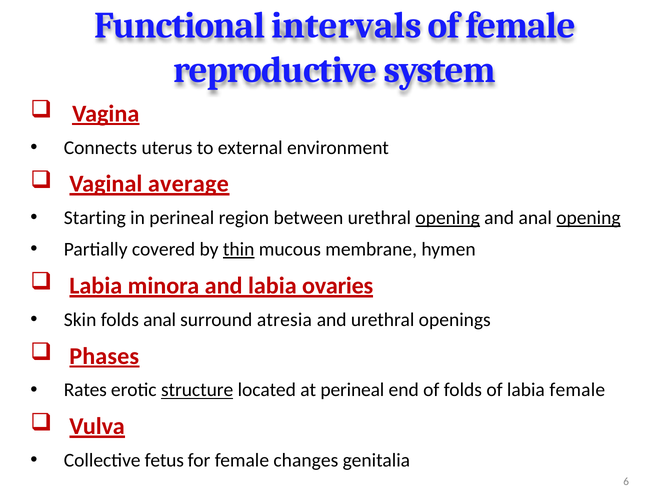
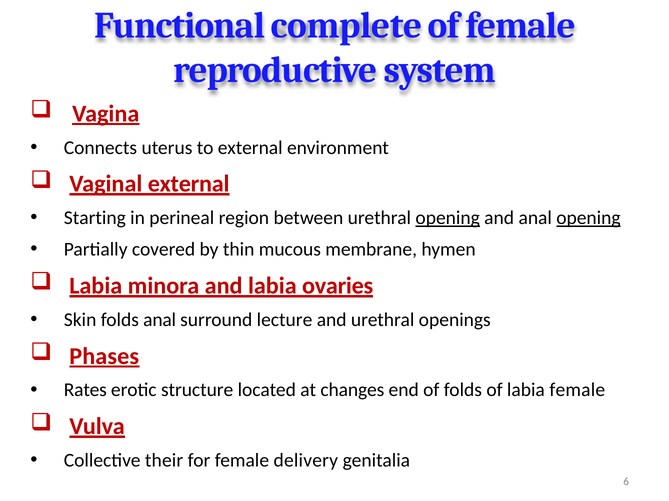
intervals: intervals -> complete (347, 26)
Vaginal average: average -> external (189, 184)
thin underline: present -> none (239, 250)
atresia: atresia -> lecture (285, 320)
structure underline: present -> none (197, 391)
at perineal: perineal -> changes (352, 391)
fetus: fetus -> their (164, 461)
changes: changes -> delivery (306, 461)
